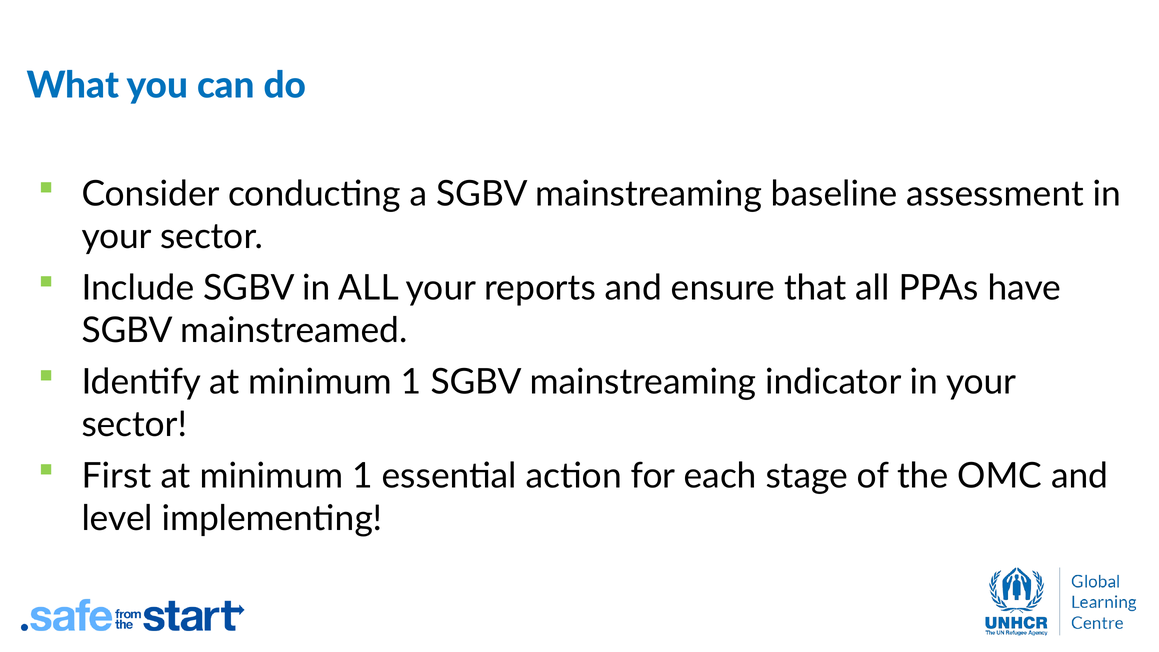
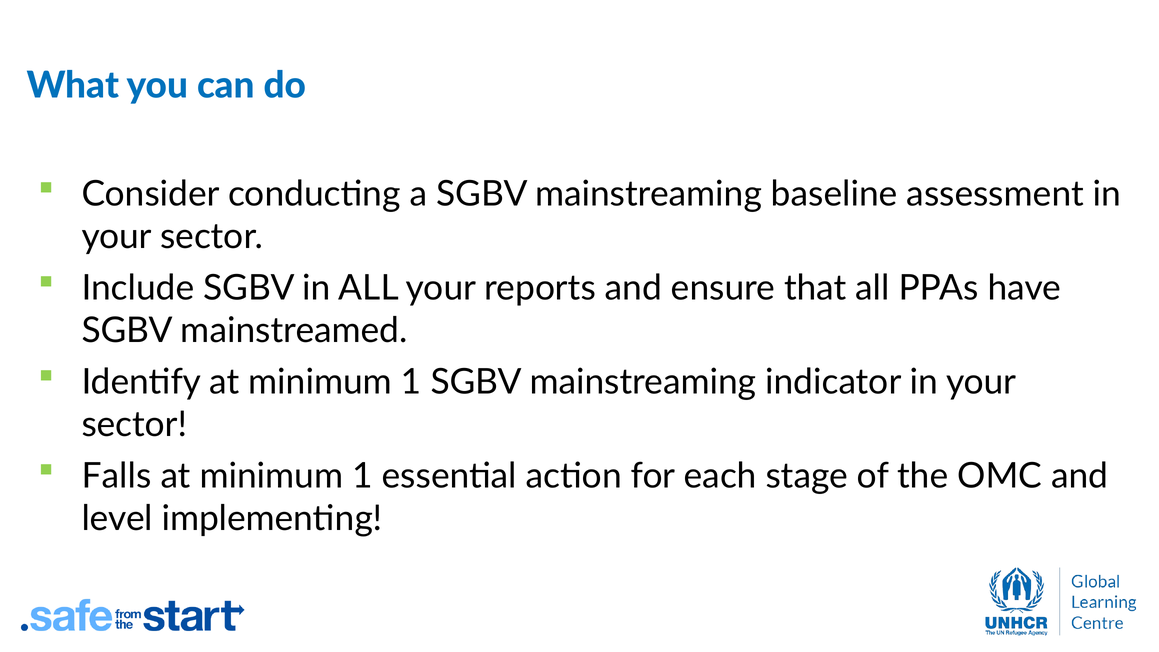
First: First -> Falls (116, 476)
